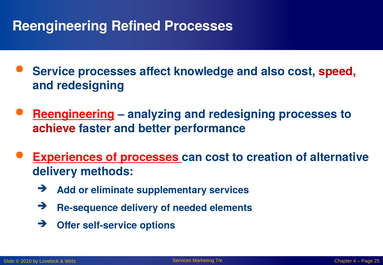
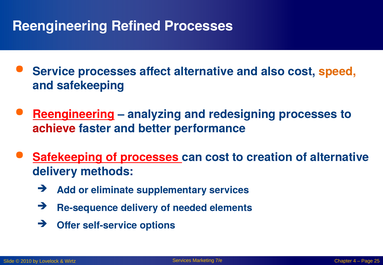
affect knowledge: knowledge -> alternative (204, 71)
speed colour: red -> orange (337, 71)
redesigning: redesigning -> safekeeping (91, 86)
Experiences: Experiences -> Safekeeping (68, 157)
